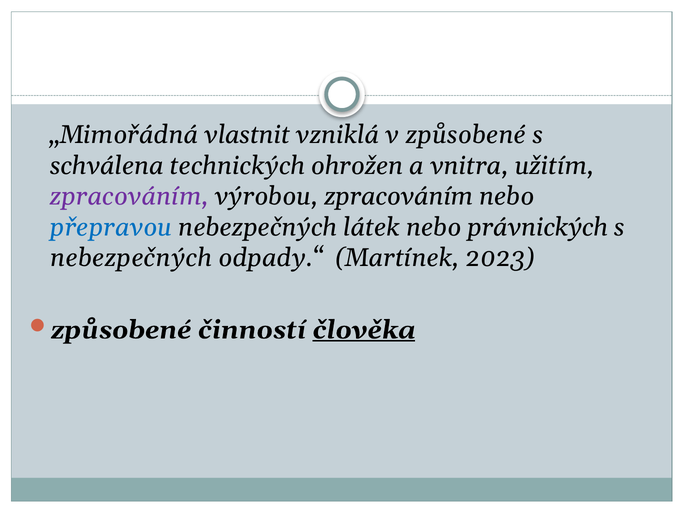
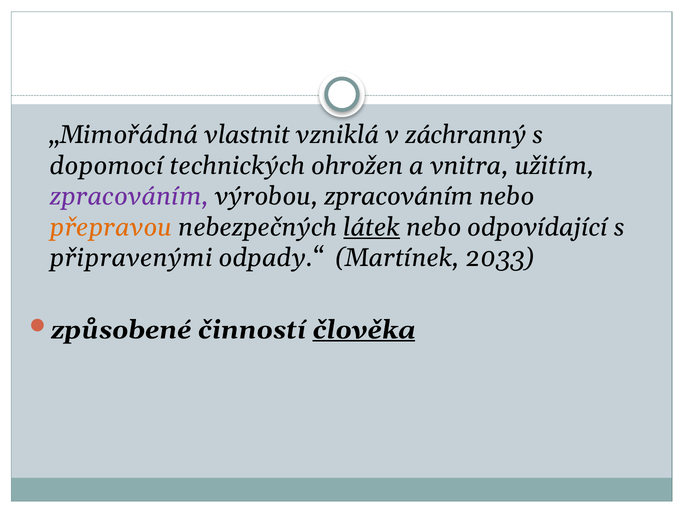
v způsobené: způsobené -> záchranný (466, 135)
schválena: schválena -> dopomocí (107, 166)
přepravou colour: blue -> orange (111, 227)
látek underline: none -> present (372, 227)
právnických: právnických -> odpovídající (538, 227)
nebezpečných: nebezpečných -> připravenými (131, 258)
2023: 2023 -> 2033 (500, 258)
